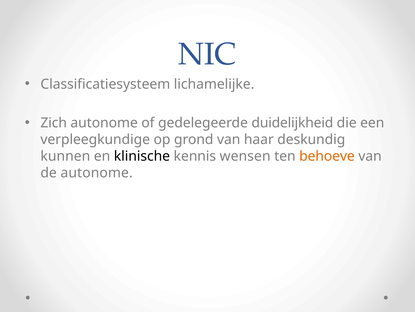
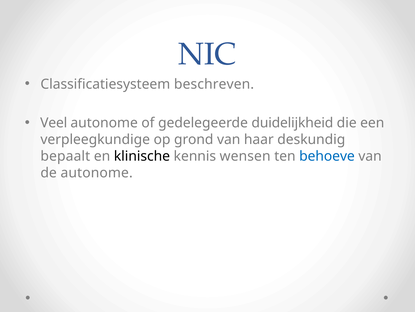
lichamelijke: lichamelijke -> beschreven (214, 84)
Zich: Zich -> Veel (54, 123)
kunnen: kunnen -> bepaalt (65, 156)
behoeve colour: orange -> blue (327, 156)
